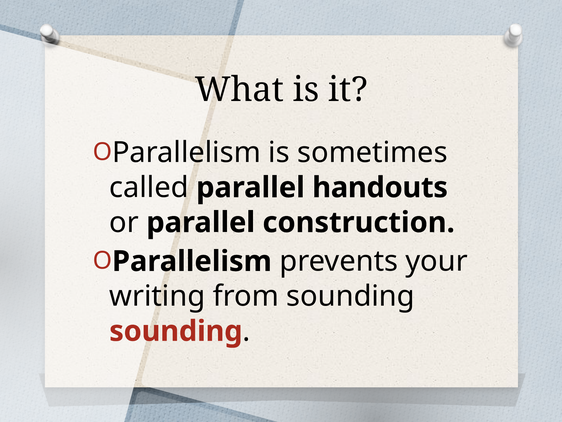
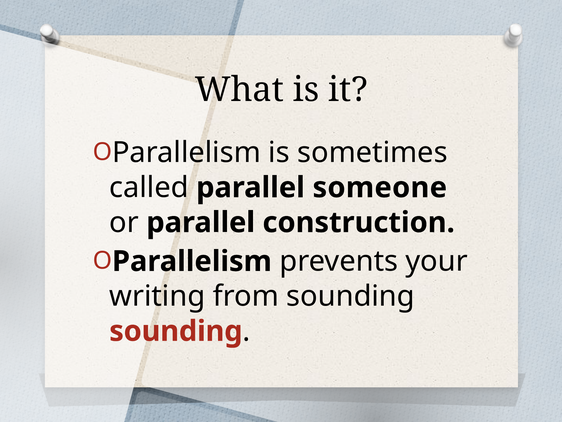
handouts: handouts -> someone (380, 187)
